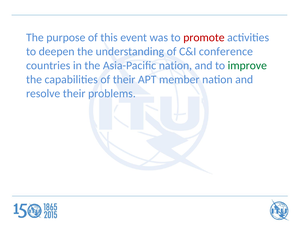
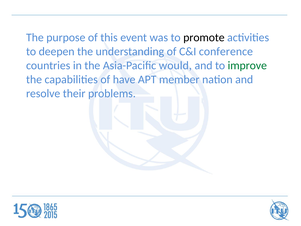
promote colour: red -> black (204, 37)
Asia-Pacific nation: nation -> would (175, 65)
of their: their -> have (124, 79)
